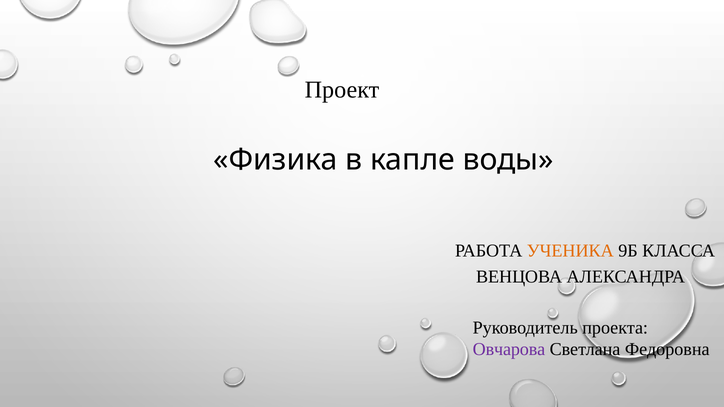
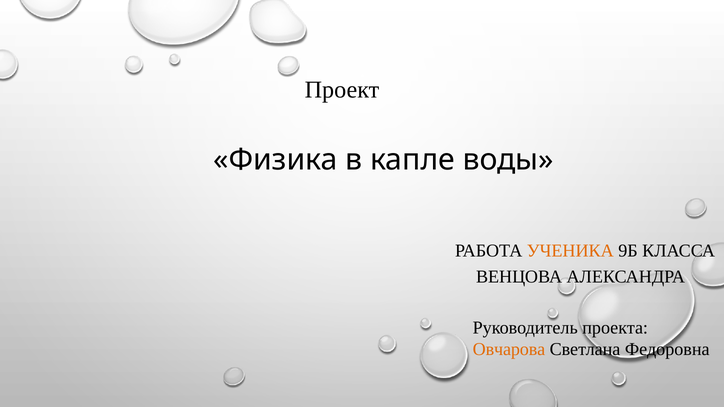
Овчарова colour: purple -> orange (509, 349)
